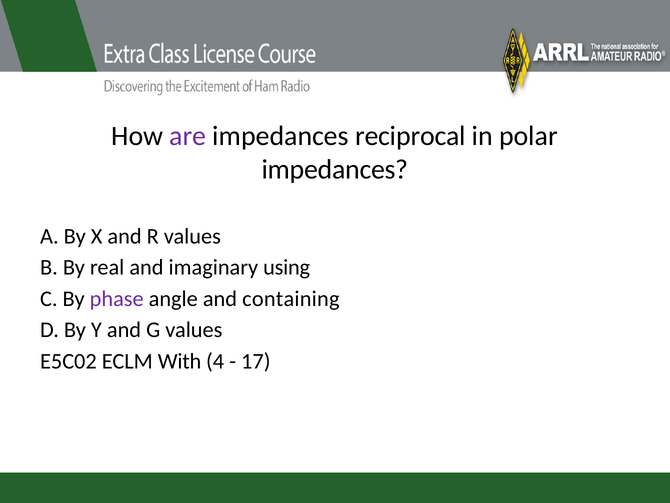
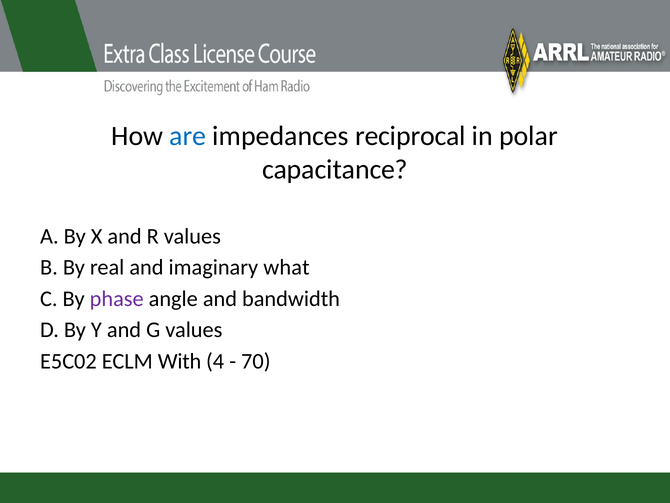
are colour: purple -> blue (188, 136)
impedances: impedances -> capacitance (335, 169)
using: using -> what (286, 267)
containing: containing -> bandwidth (291, 299)
17: 17 -> 70 (256, 361)
